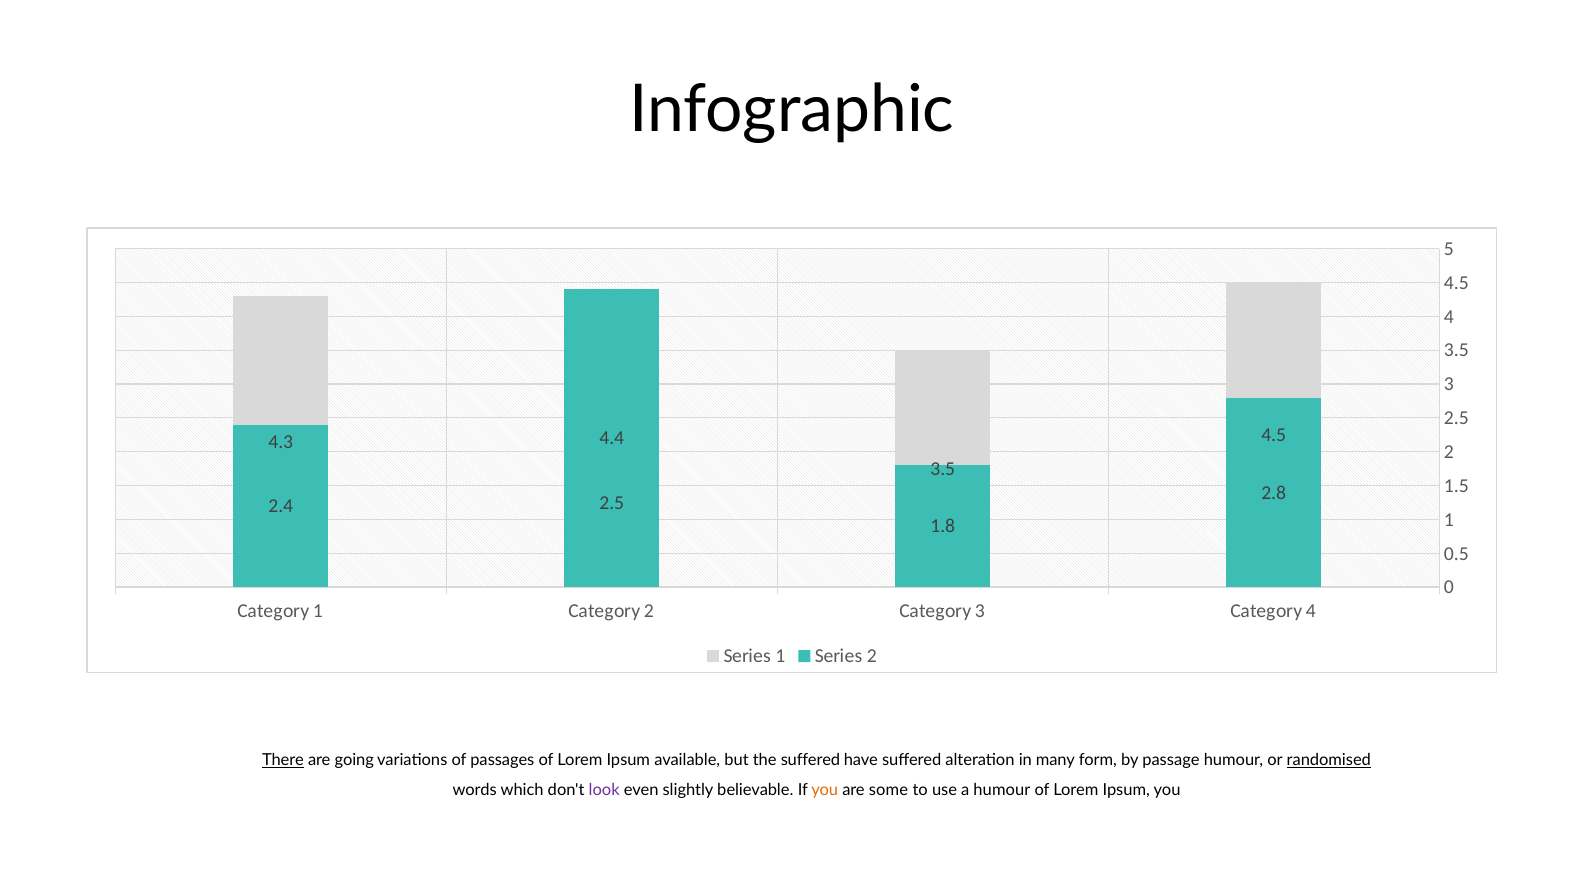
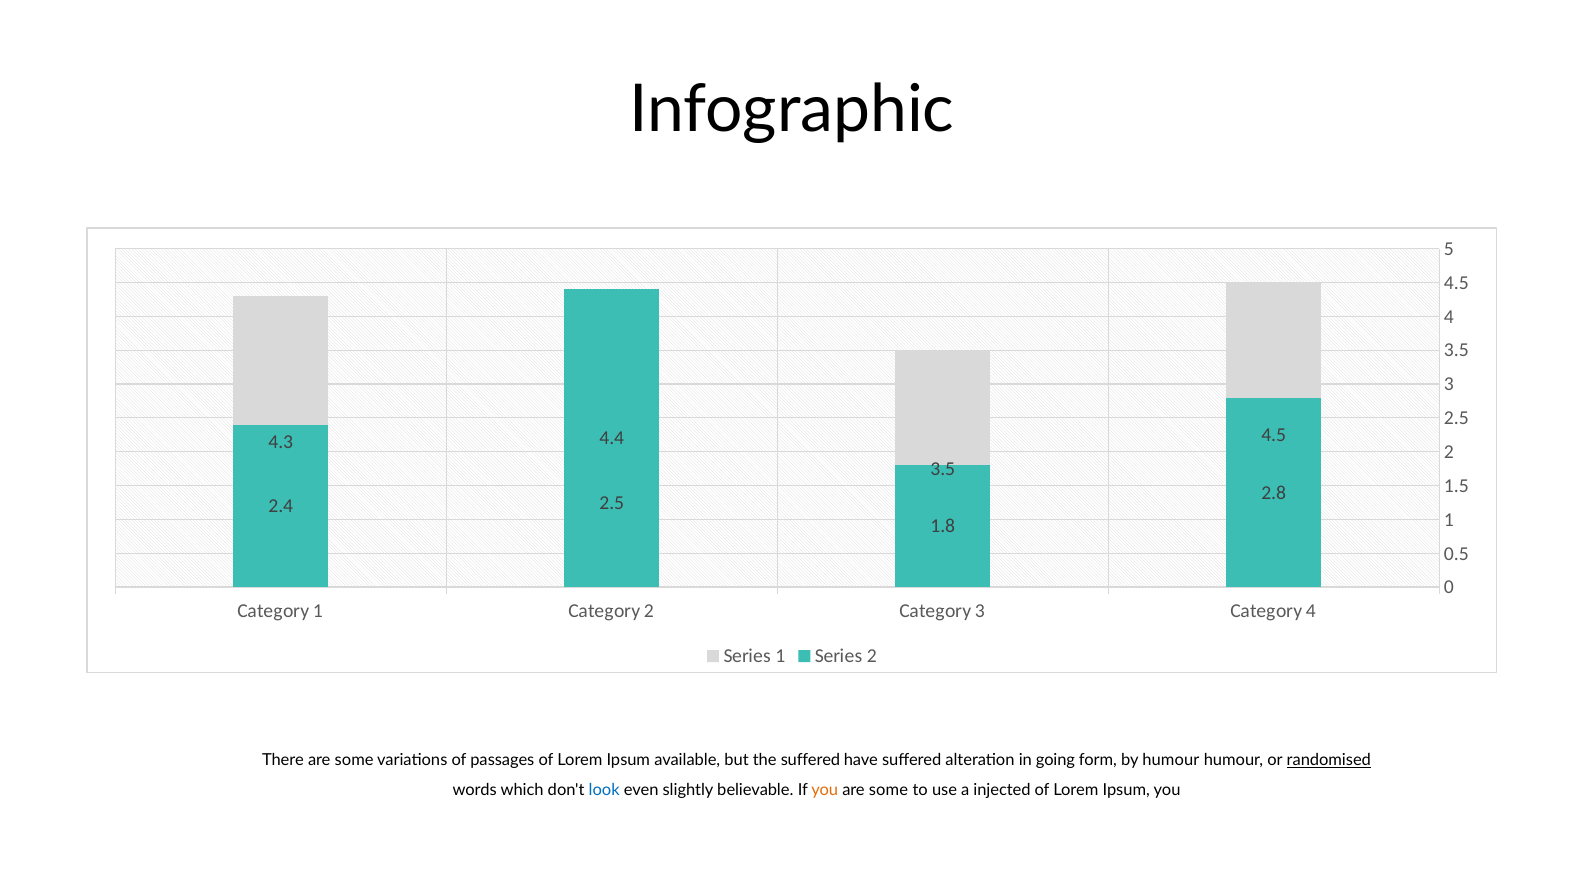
There underline: present -> none (283, 760)
going: going -> some (354, 760)
many: many -> going (1055, 760)
by passage: passage -> humour (1171, 760)
look colour: purple -> blue (604, 790)
a humour: humour -> injected (1002, 790)
